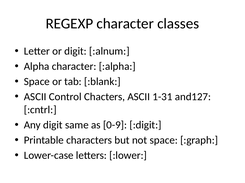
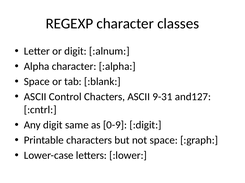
1-31: 1-31 -> 9-31 (162, 97)
